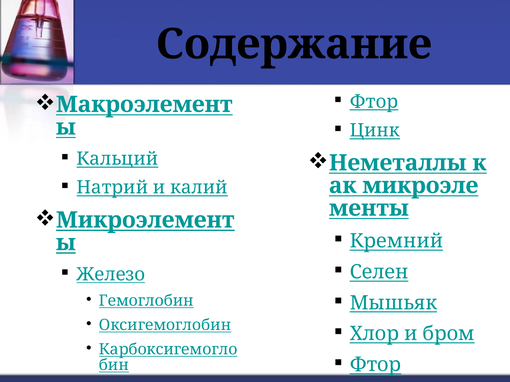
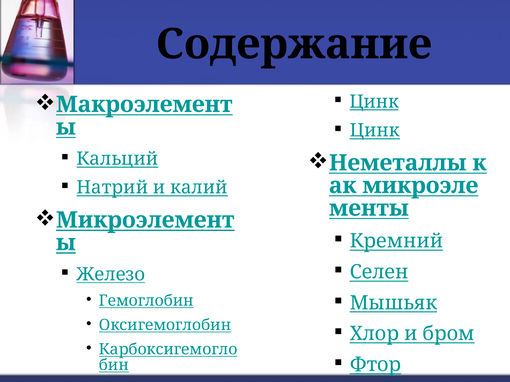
Фтор: Фтор -> Цинк (374, 102)
